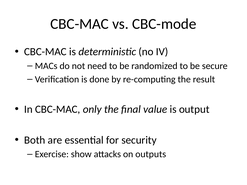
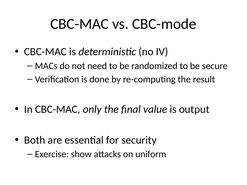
outputs: outputs -> uniform (151, 154)
